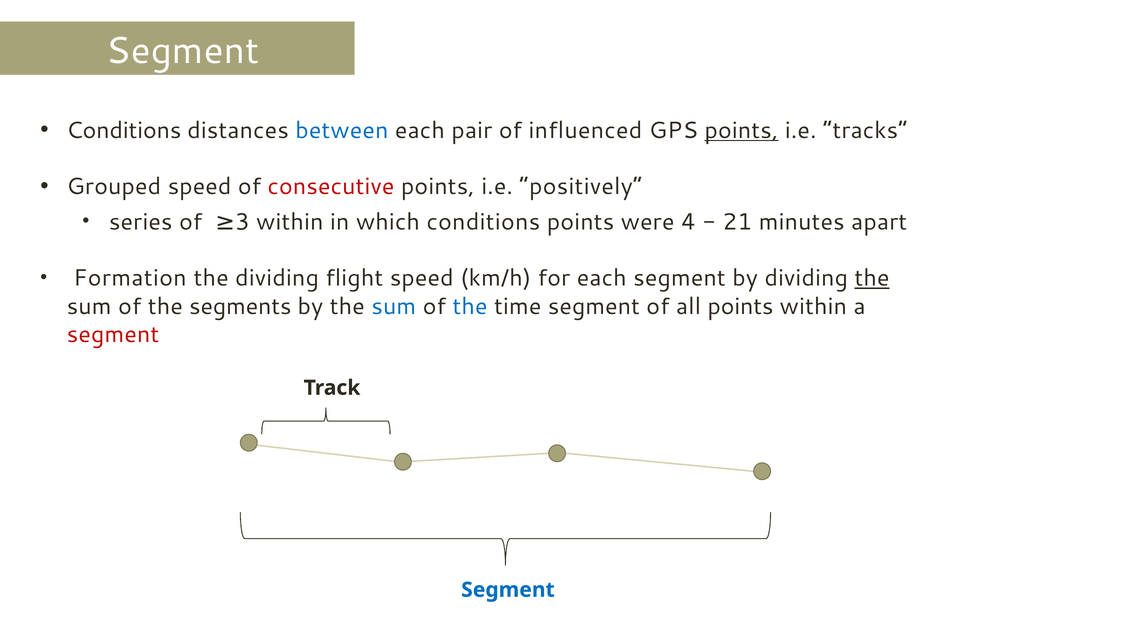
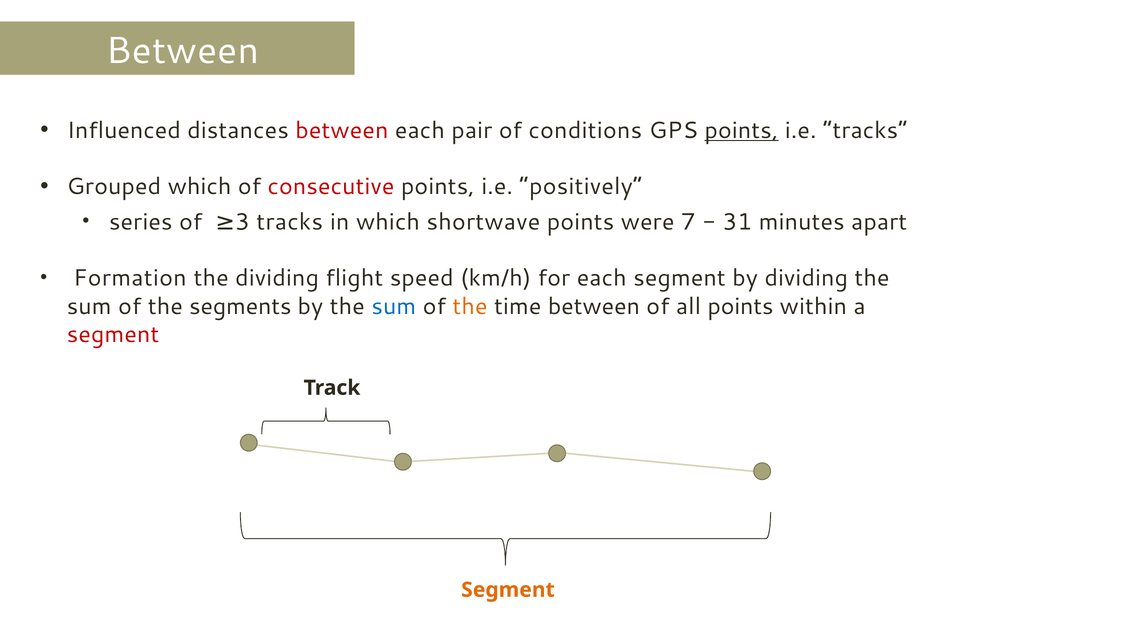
Segment: Segment -> Between (182, 51)
Conditions: Conditions -> Influenced (124, 131)
between colour: blue -> red (342, 131)
influenced: influenced -> conditions (585, 131)
Grouped speed: speed -> which (200, 187)
within: within -> tracks (290, 222)
which conditions: conditions -> shortwave (483, 222)
4: 4 -> 7 (688, 222)
21: 21 -> 31 (737, 222)
the underline: present -> none (872, 278)
the colour: blue -> orange (470, 307)
time segment: segment -> between (594, 307)
Segment colour: blue -> orange (508, 590)
